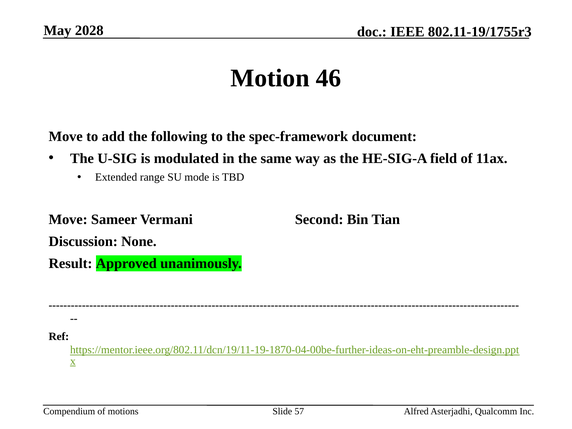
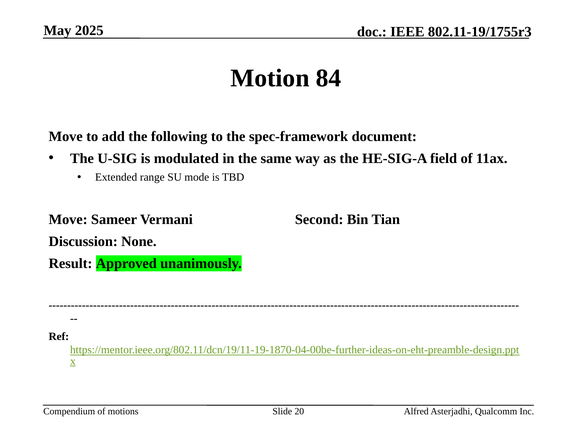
2028: 2028 -> 2025 (89, 30)
46: 46 -> 84 (329, 78)
57: 57 -> 20 (299, 411)
